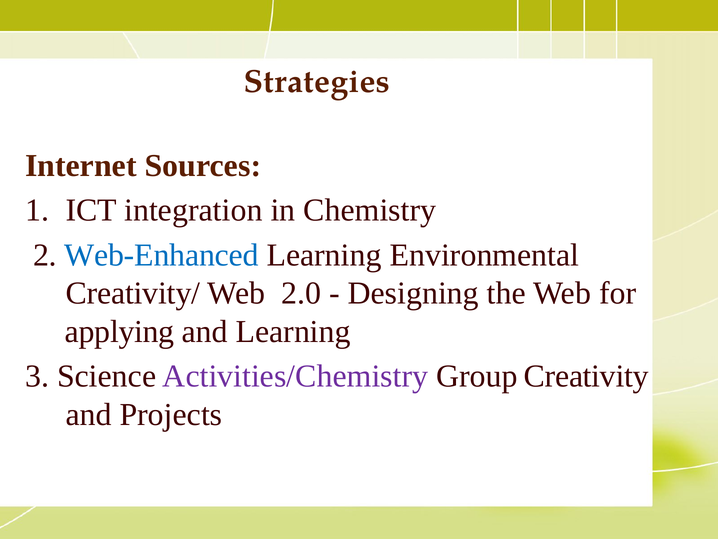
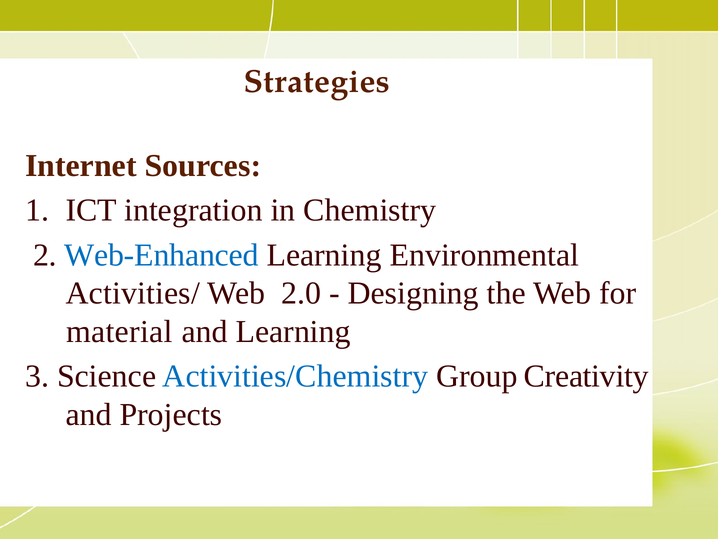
Creativity/: Creativity/ -> Activities/ (133, 293)
applying: applying -> material (119, 331)
Activities/Chemistry colour: purple -> blue (295, 376)
